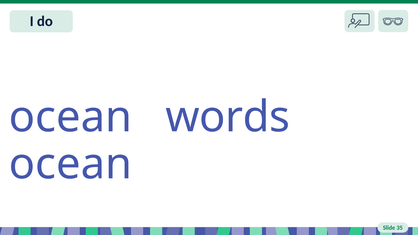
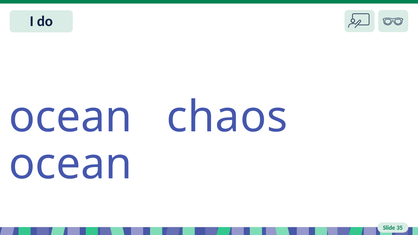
words: words -> chaos (227, 117)
